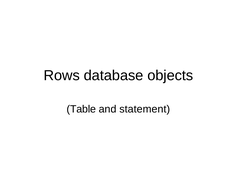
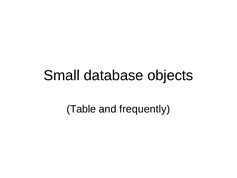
Rows: Rows -> Small (62, 75)
statement: statement -> frequently (145, 109)
